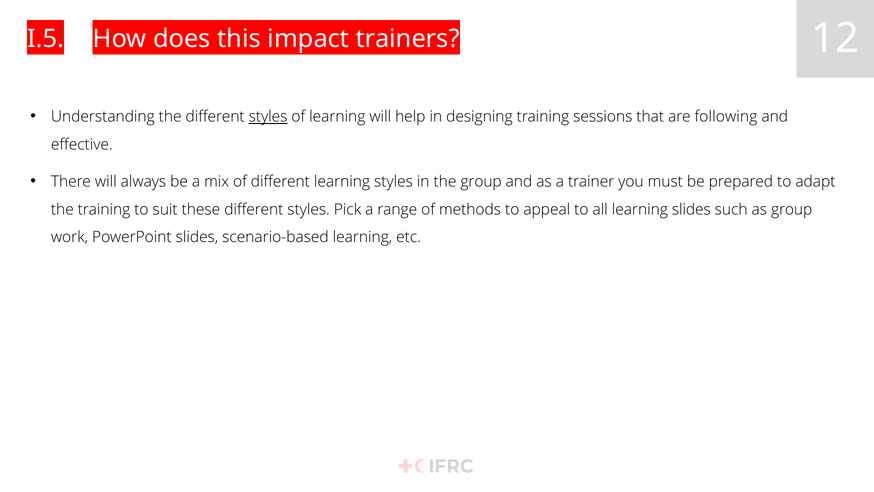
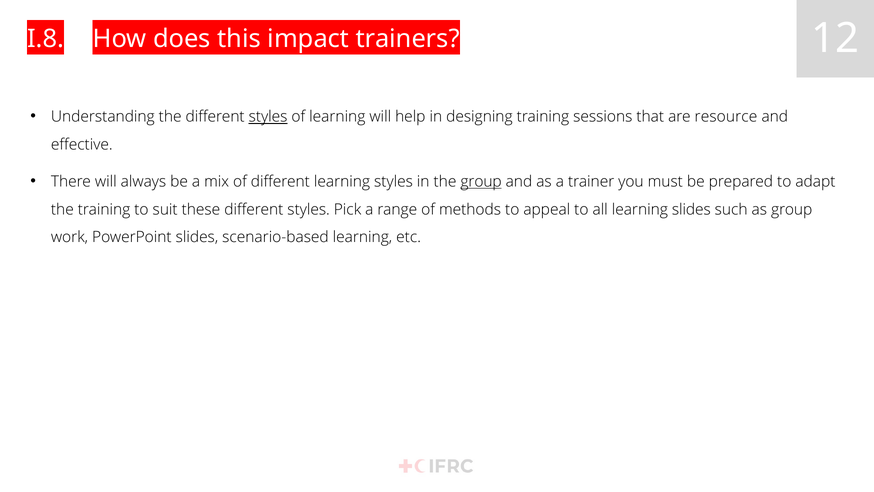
I.5: I.5 -> I.8 (46, 39)
following: following -> resource (726, 117)
group underline: none -> present (481, 181)
